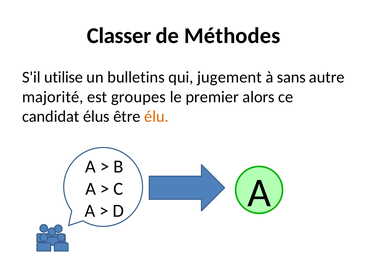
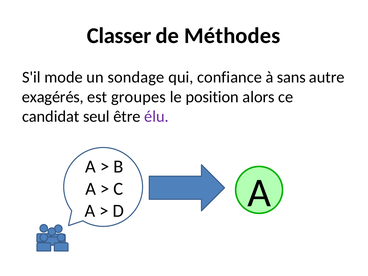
utilise: utilise -> mode (64, 77)
bulletins: bulletins -> sondage (136, 77)
jugement: jugement -> confiance (230, 77)
majorité: majorité -> exagérés (53, 97)
premier: premier -> position (212, 97)
élus: élus -> seul (96, 117)
élu colour: orange -> purple (156, 117)
